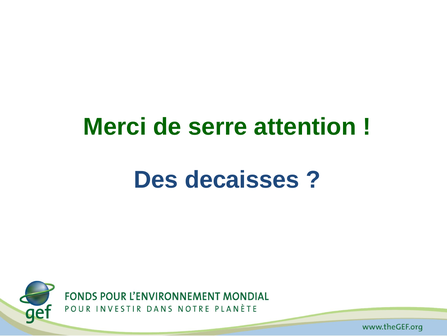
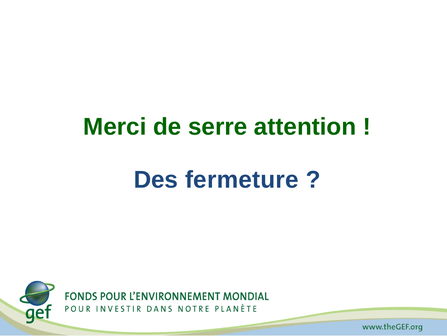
decaisses: decaisses -> fermeture (242, 179)
